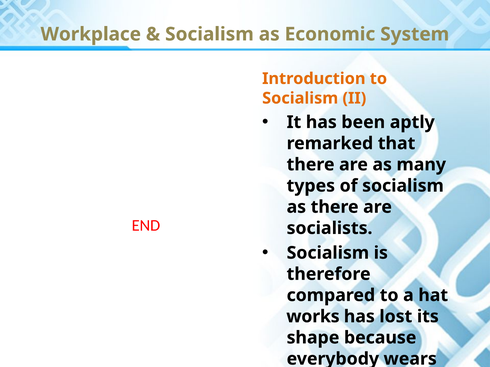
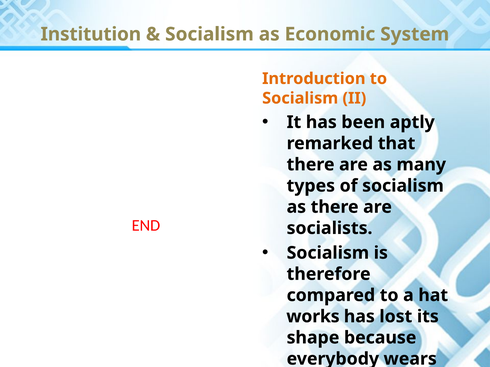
Workplace: Workplace -> Institution (91, 34)
